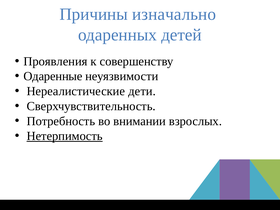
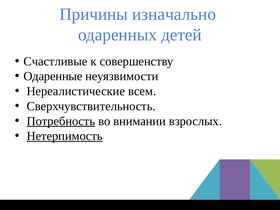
Проявления: Проявления -> Счастливые (55, 61)
дети: дети -> всем (142, 91)
Потребность underline: none -> present (61, 121)
